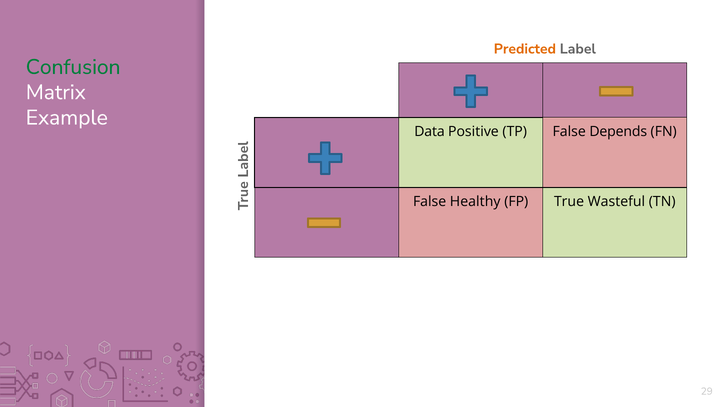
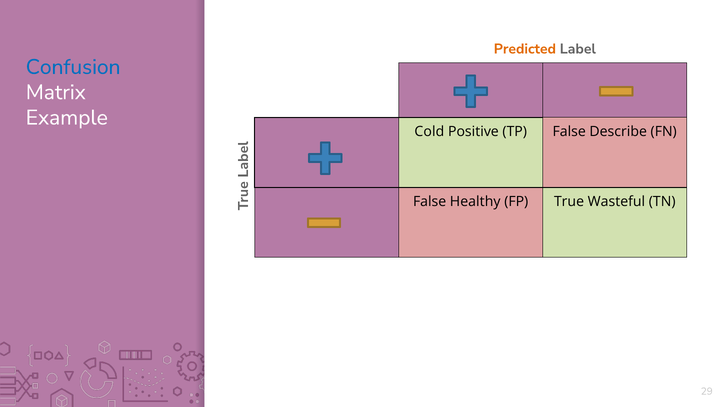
Confusion colour: green -> blue (73, 67)
Data: Data -> Cold (429, 131)
Depends: Depends -> Describe (618, 131)
